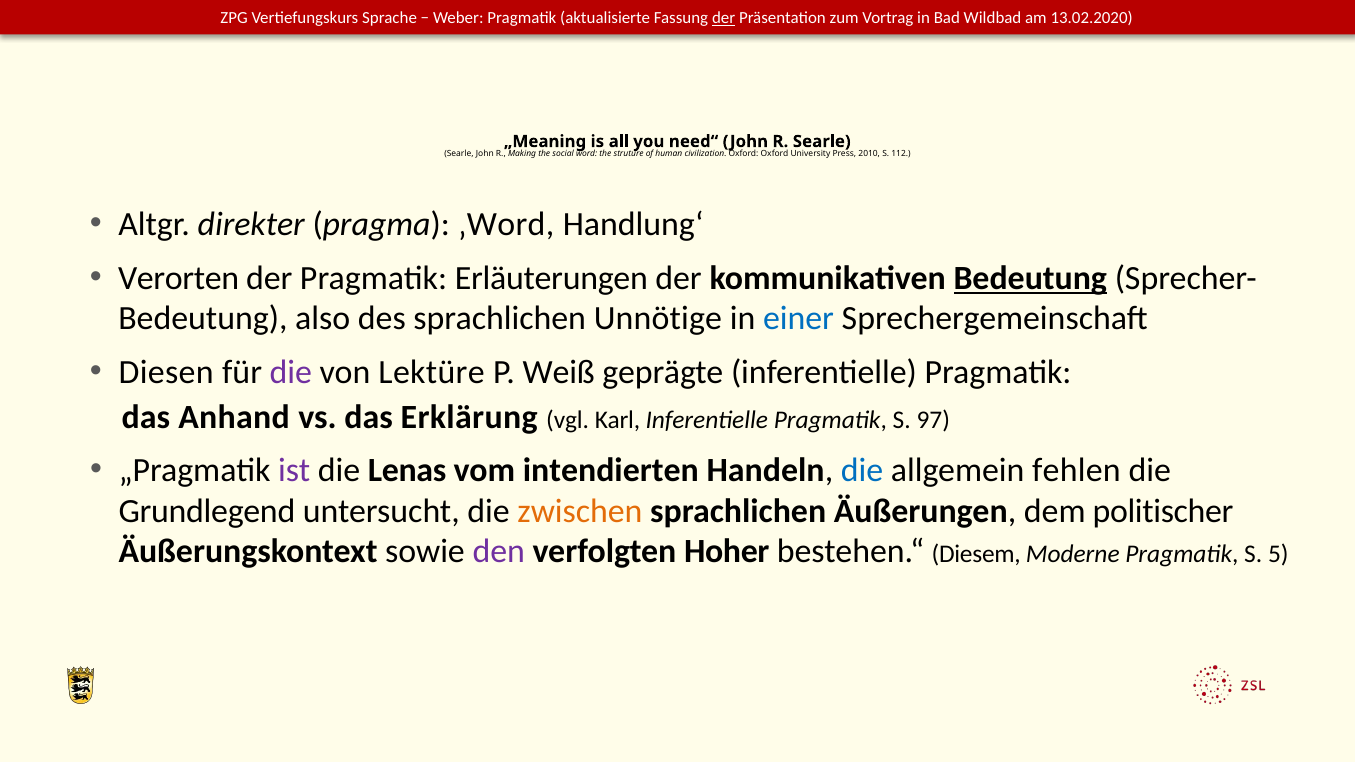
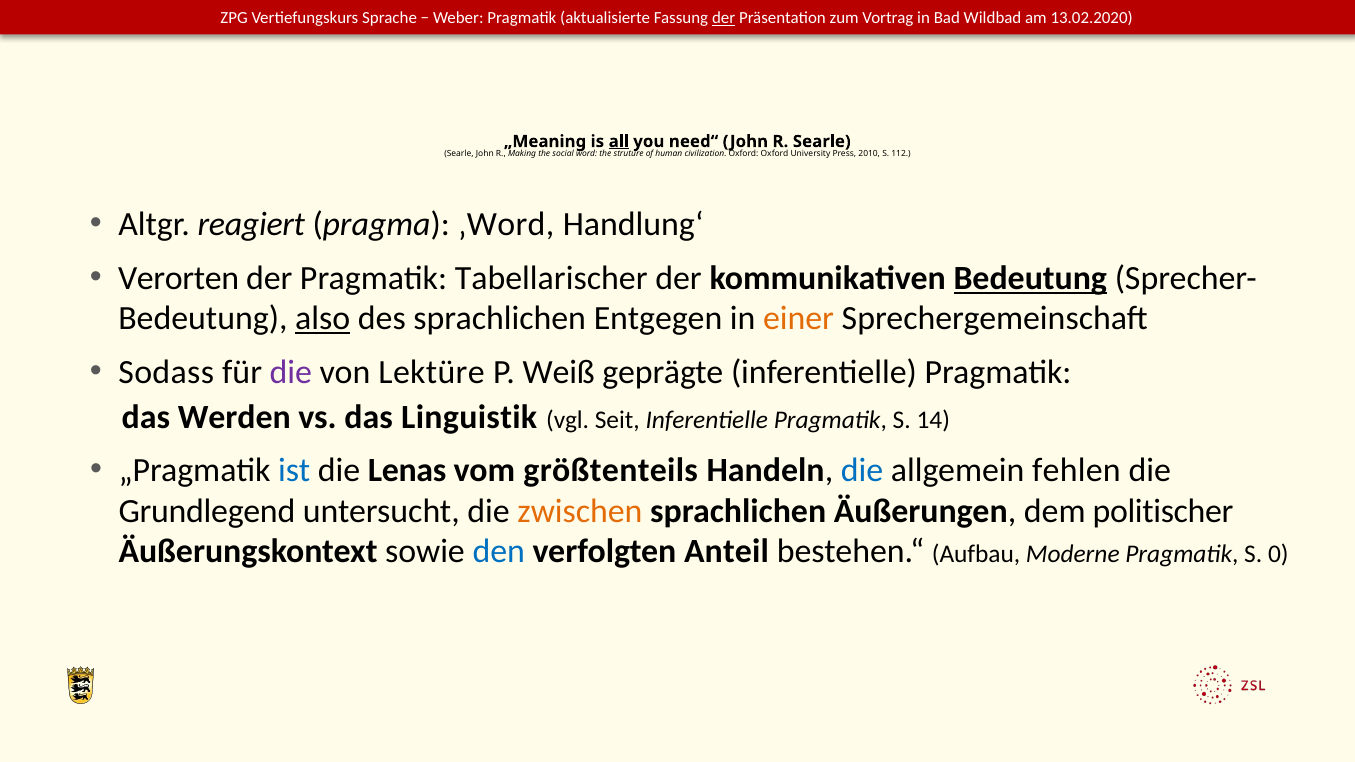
all underline: none -> present (619, 141)
direkter: direkter -> reagiert (251, 225)
Erläuterungen: Erläuterungen -> Tabellarischer (551, 278)
also underline: none -> present (323, 319)
Unnötige: Unnötige -> Entgegen (658, 319)
einer colour: blue -> orange (799, 319)
Diesen: Diesen -> Sodass (166, 372)
Anhand: Anhand -> Werden (234, 417)
Erklärung: Erklärung -> Linguistik (469, 417)
Karl: Karl -> Seit (617, 420)
97: 97 -> 14 (933, 420)
ist colour: purple -> blue (294, 470)
intendierten: intendierten -> größtenteils (611, 470)
den colour: purple -> blue (499, 552)
Hoher: Hoher -> Anteil (727, 552)
Diesem: Diesem -> Aufbau (976, 554)
5: 5 -> 0 (1278, 554)
